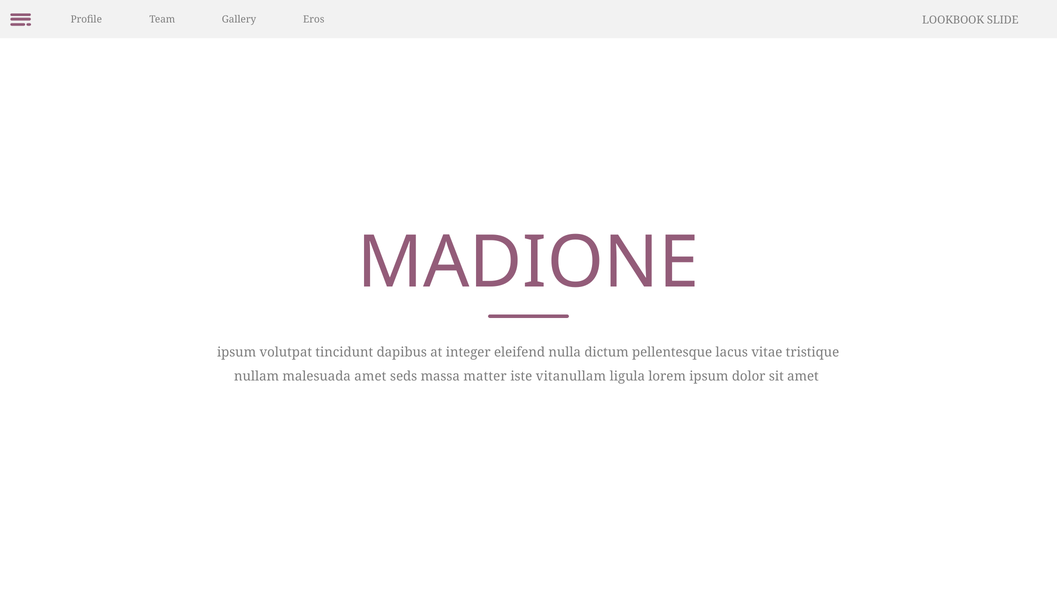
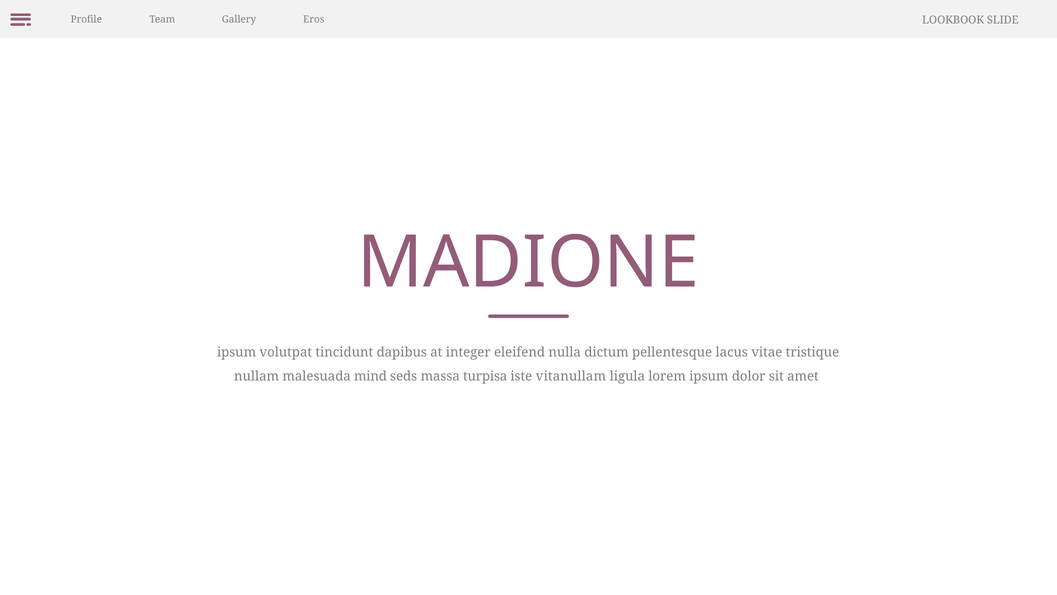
malesuada amet: amet -> mind (370, 376)
matter: matter -> turpisa (485, 376)
